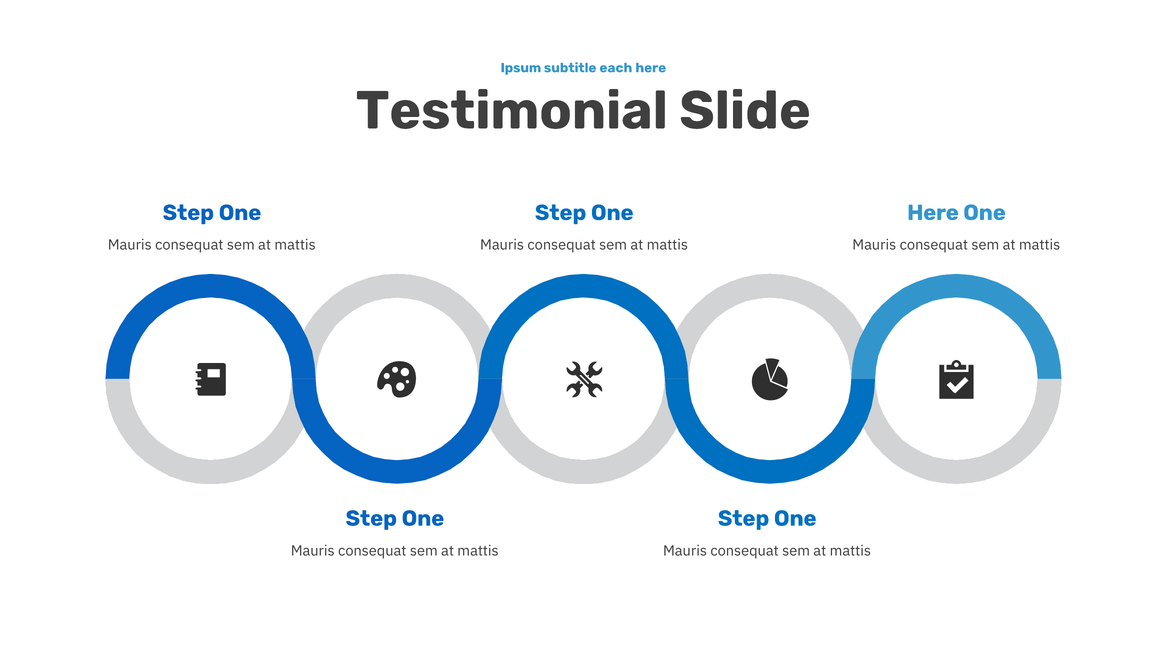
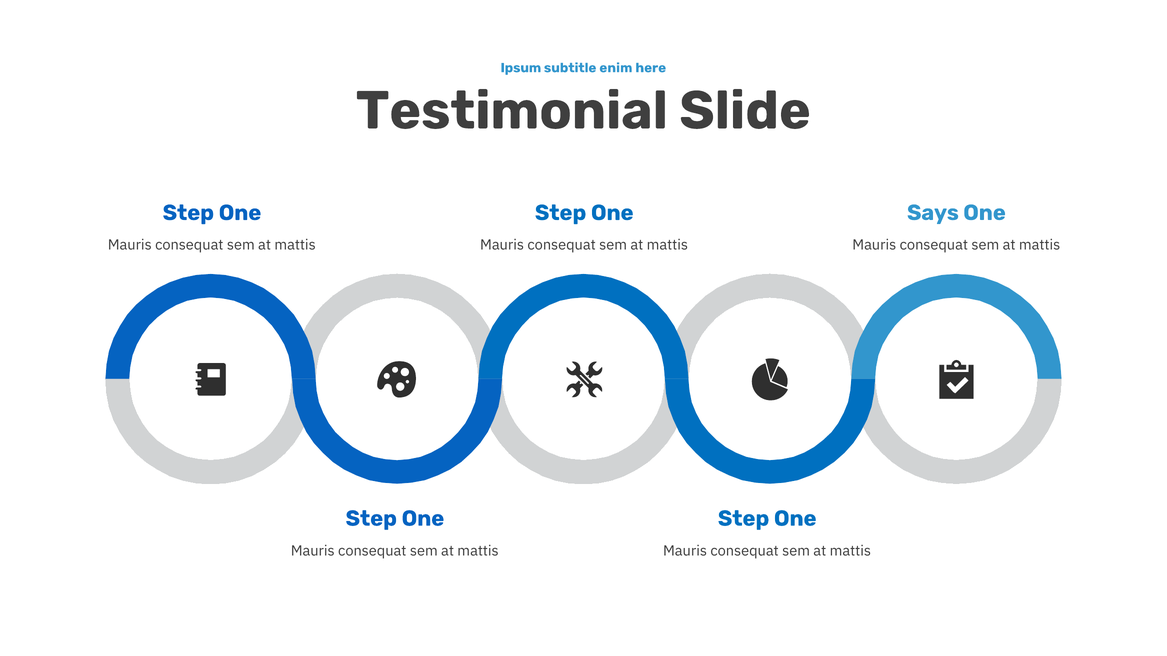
each: each -> enim (616, 68)
Here: Here -> Says (933, 213)
